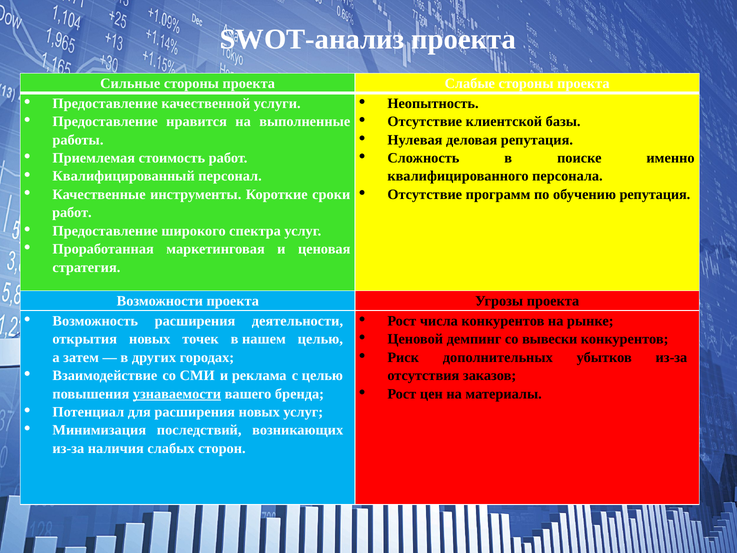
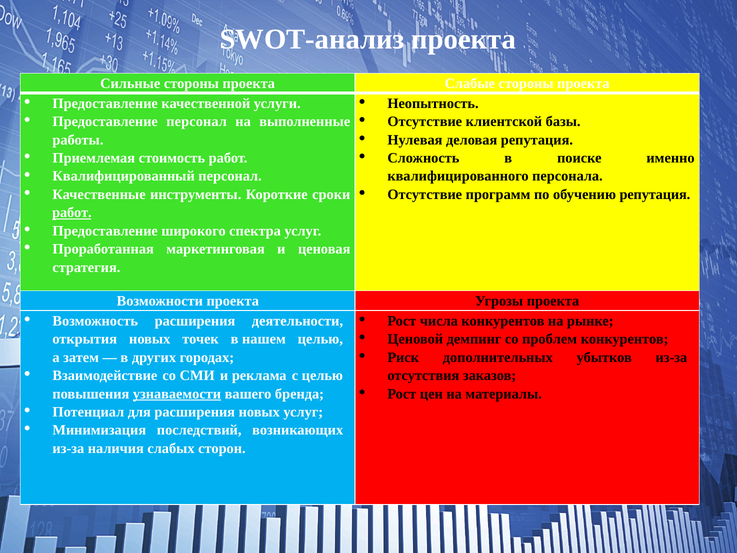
Предоставление нравится: нравится -> персонал (197, 122)
работ underline: none -> present (72, 213)
вывески: вывески -> проблем (550, 339)
